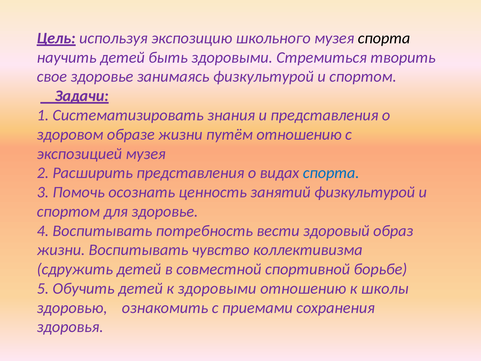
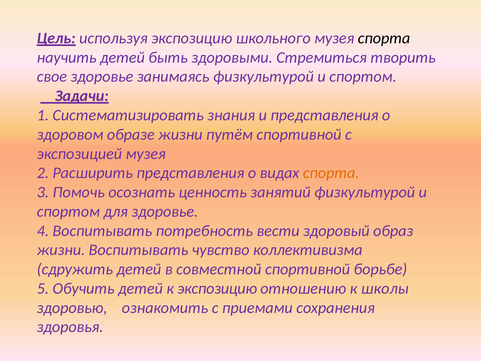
путём отношению: отношению -> спортивной (299, 134)
спорта colour: blue -> orange (331, 173)
к здоровыми: здоровыми -> экспозицию (217, 288)
